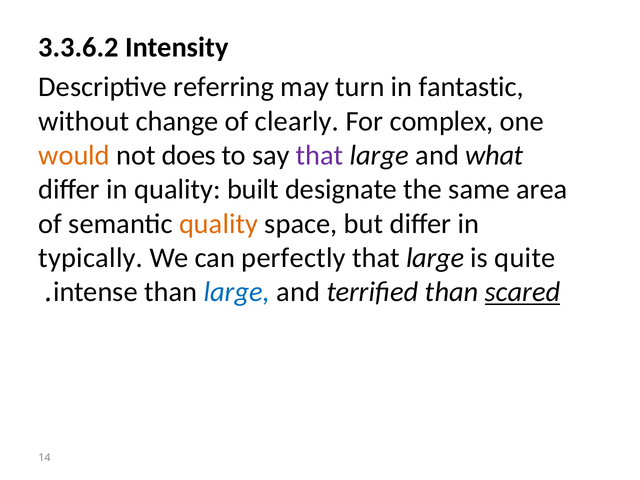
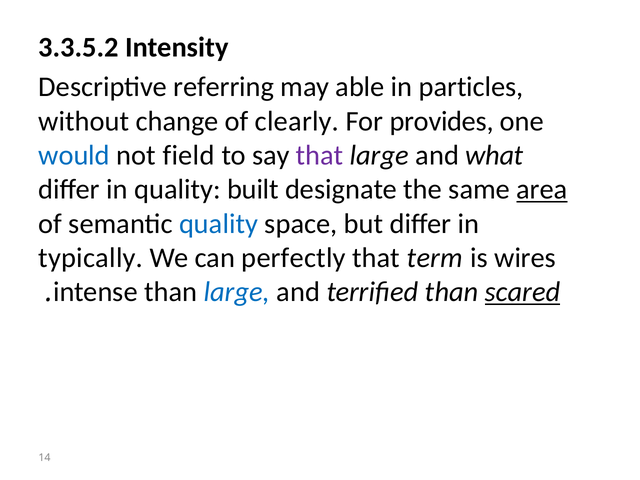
3.3.6.2: 3.3.6.2 -> 3.3.5.2 (79, 47)
turn: turn -> able (360, 87)
fantastic: fantastic -> particles (471, 87)
complex: complex -> provides (442, 121)
would colour: orange -> blue (74, 155)
does: does -> field (189, 155)
area underline: none -> present (542, 190)
quality colour: orange -> blue (219, 224)
large: large -> term (435, 258)
quite: quite -> wires (525, 258)
